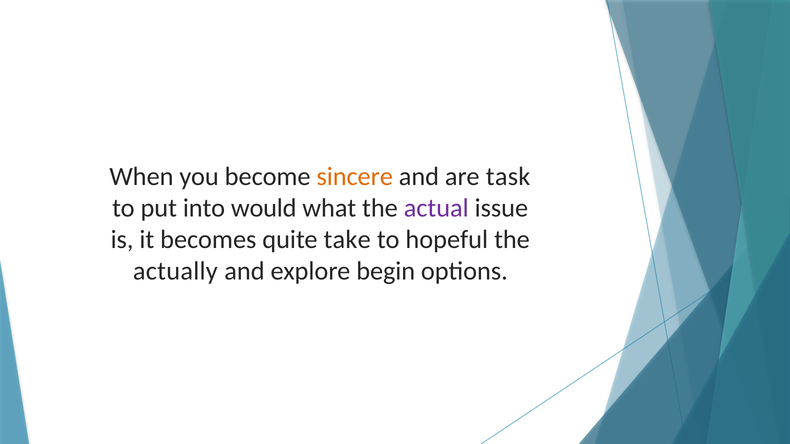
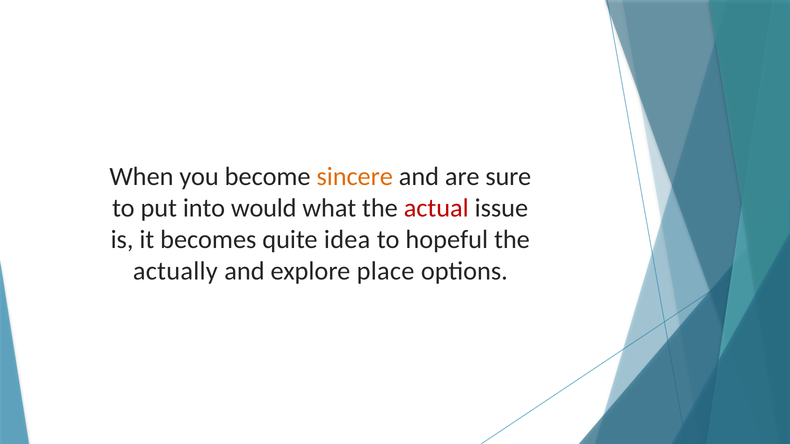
task: task -> sure (508, 177)
actual colour: purple -> red (436, 208)
take: take -> idea (347, 240)
begin: begin -> place (386, 271)
